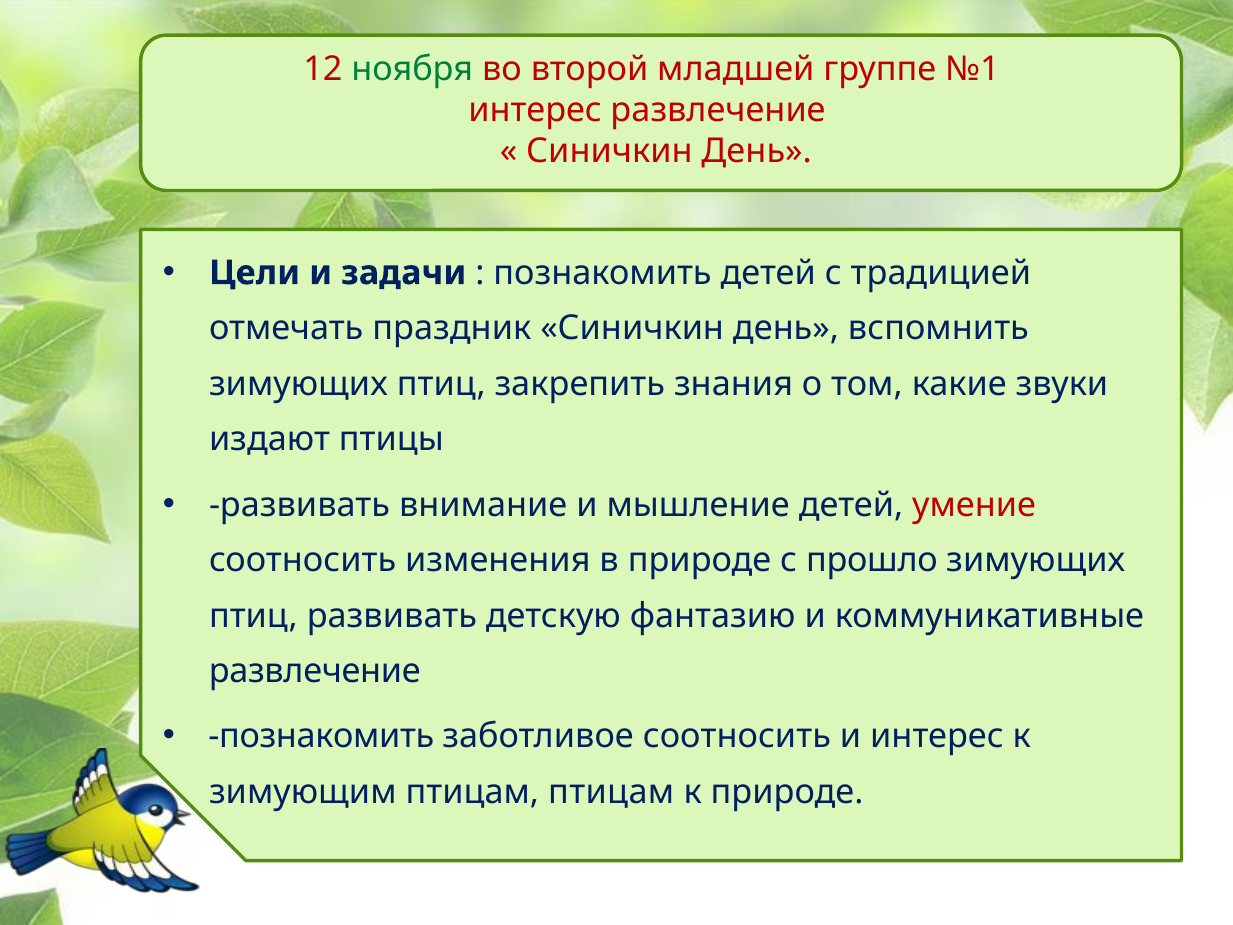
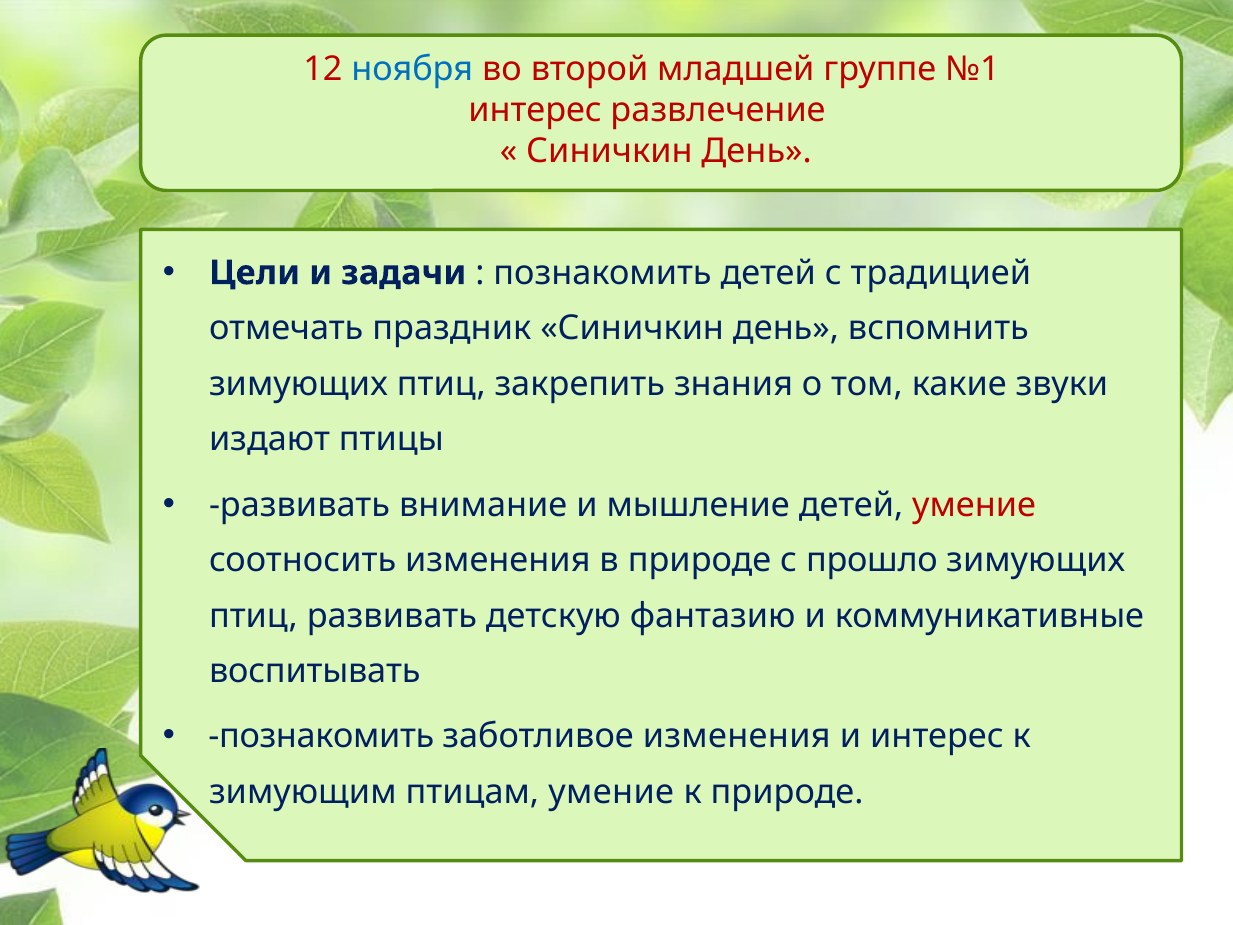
ноября colour: green -> blue (412, 69)
развлечение: развлечение -> воспитывать (315, 671)
заботливое соотносить: соотносить -> изменения (737, 736)
птицам птицам: птицам -> умение (611, 792)
